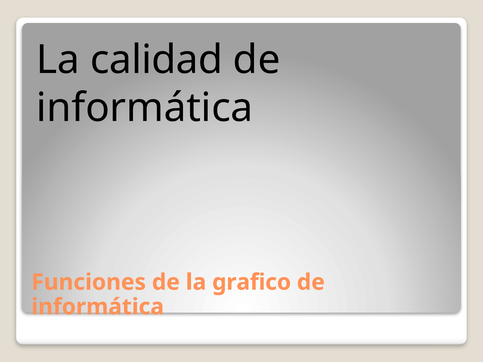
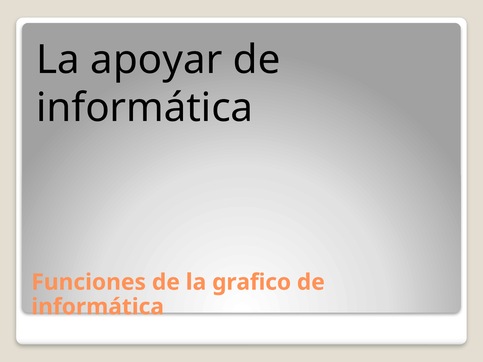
calidad: calidad -> apoyar (156, 60)
